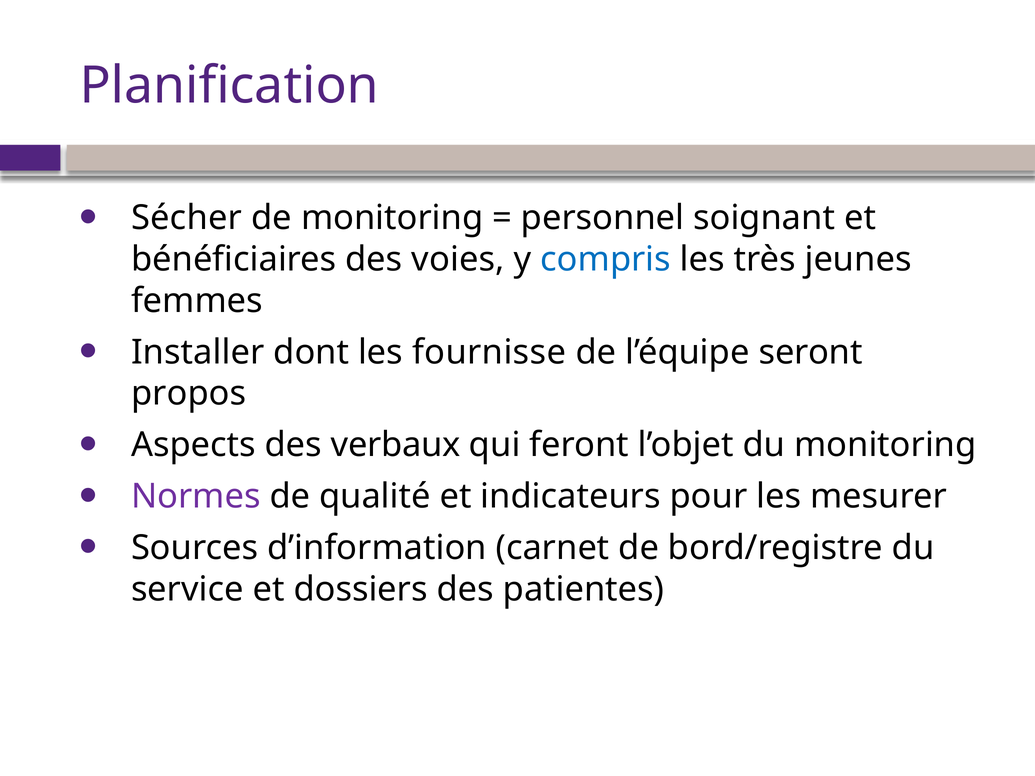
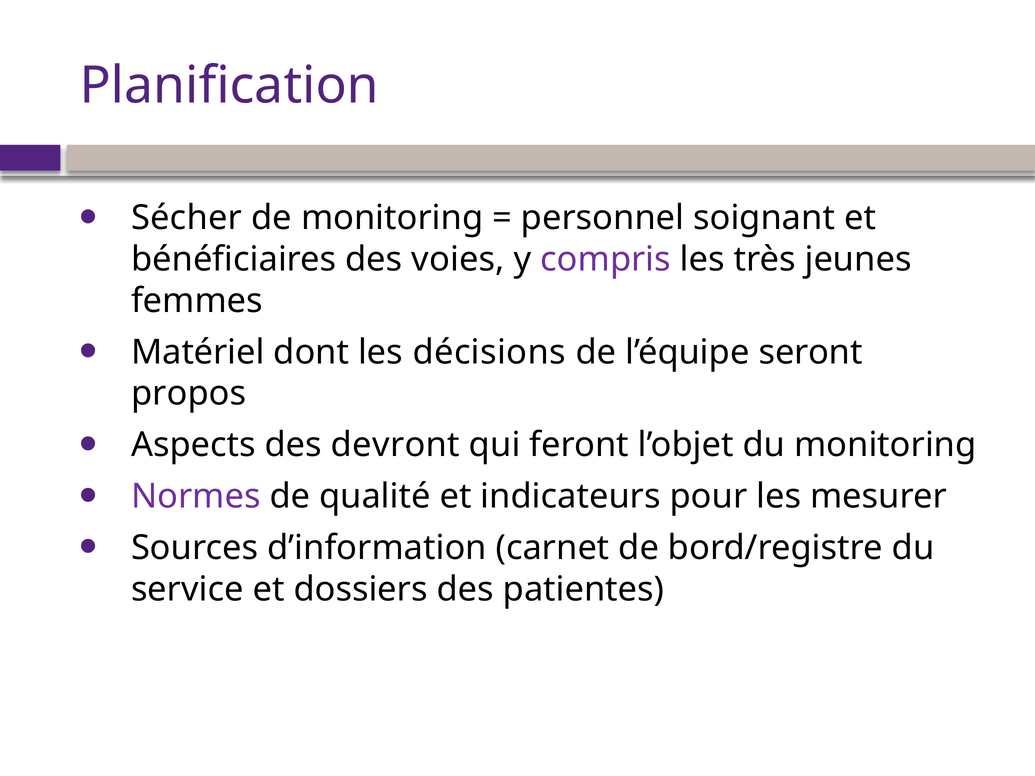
compris colour: blue -> purple (606, 259)
Installer: Installer -> Matériel (198, 352)
fournisse: fournisse -> décisions (489, 352)
verbaux: verbaux -> devront (395, 445)
